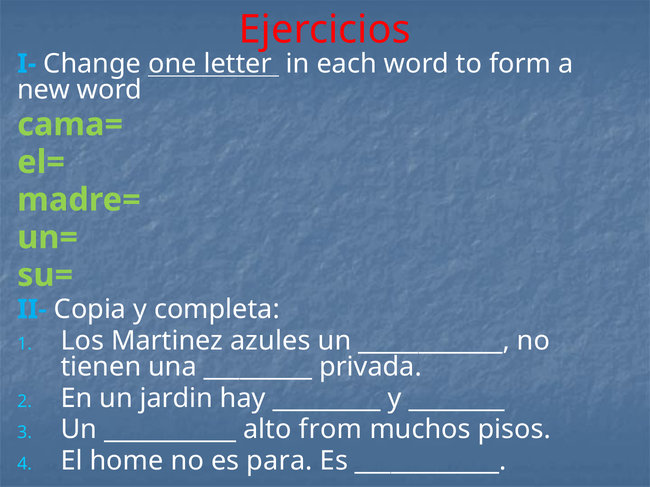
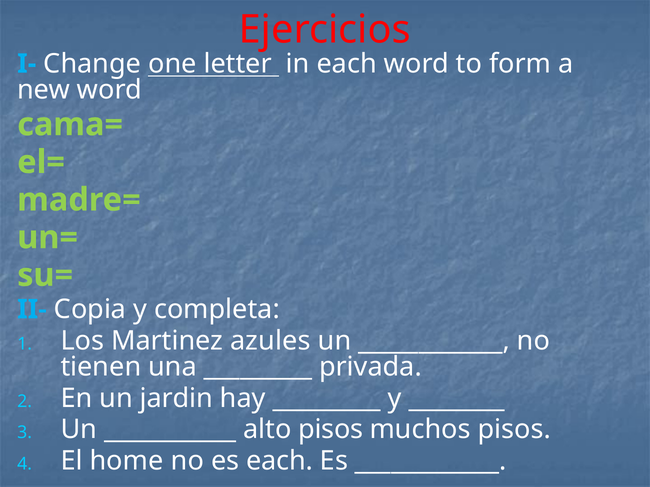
alto from: from -> pisos (331, 430)
es para: para -> each (280, 461)
